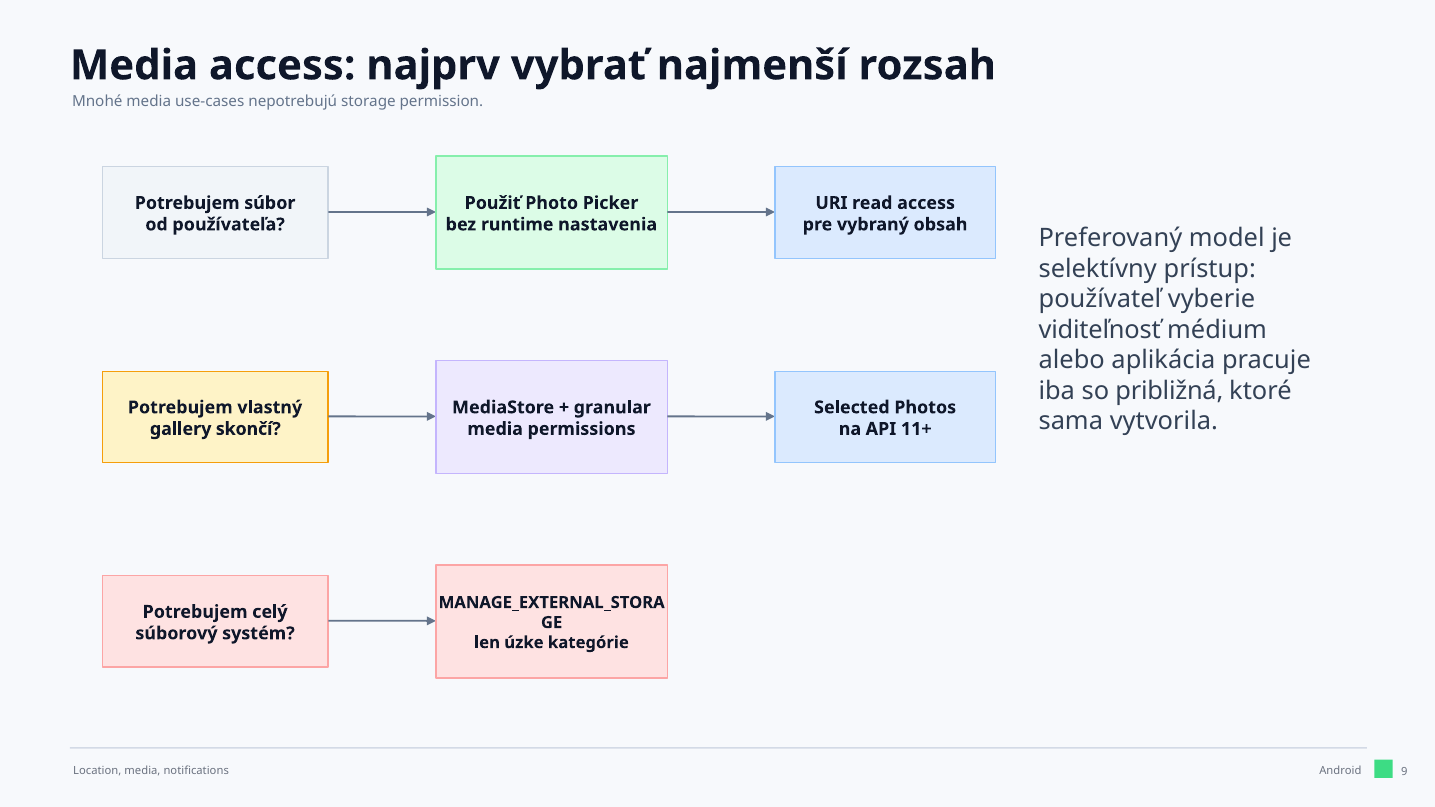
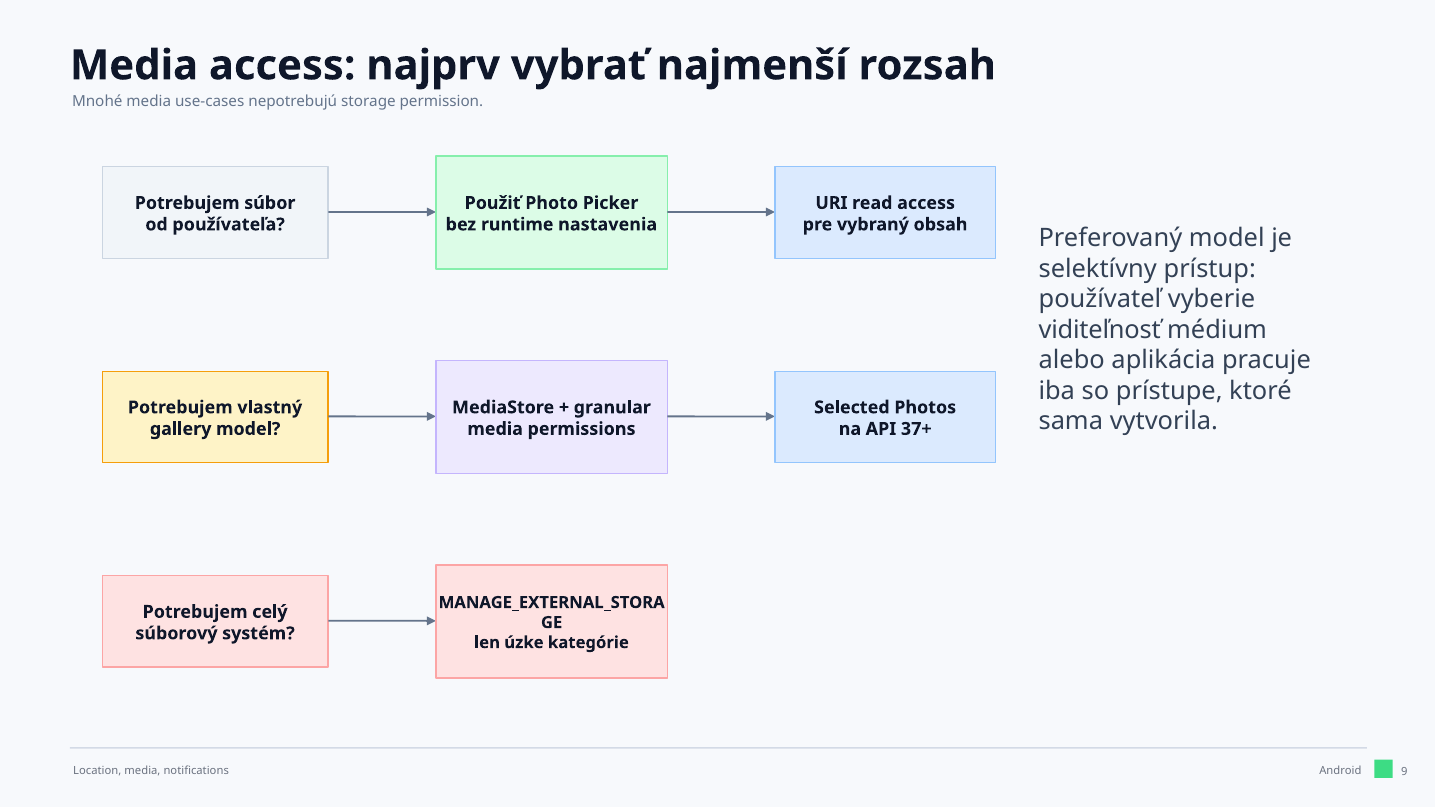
približná: približná -> prístupe (1169, 391)
gallery skončí: skončí -> model (248, 429)
11+: 11+ -> 37+ (916, 429)
